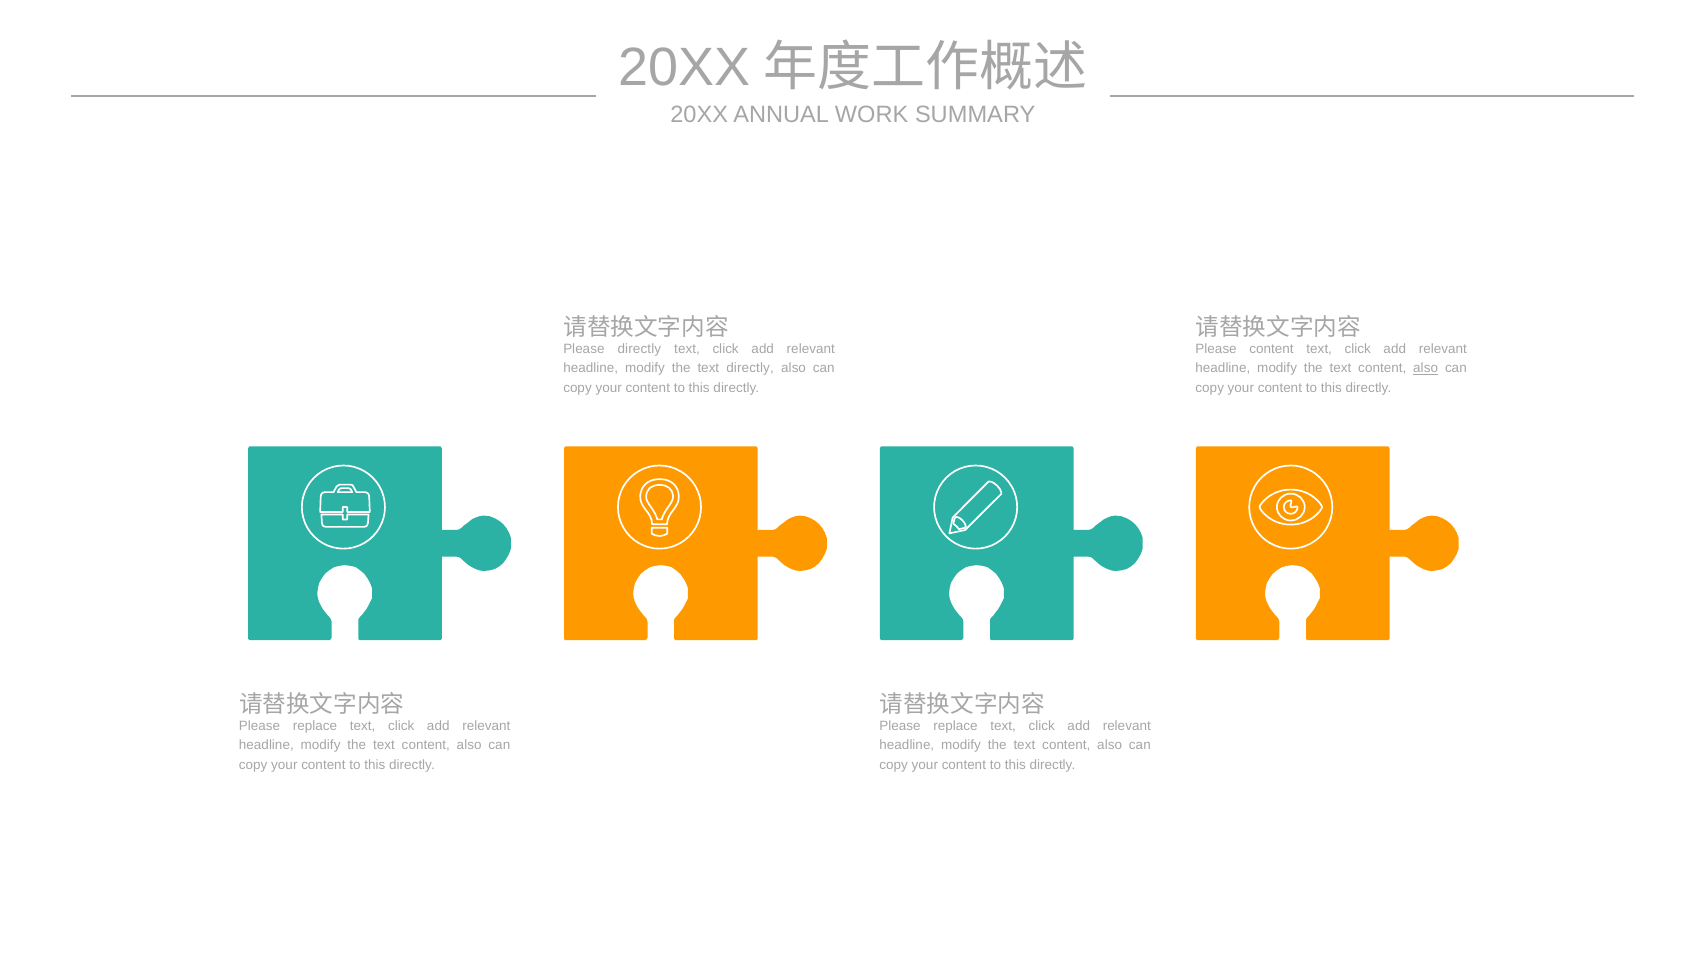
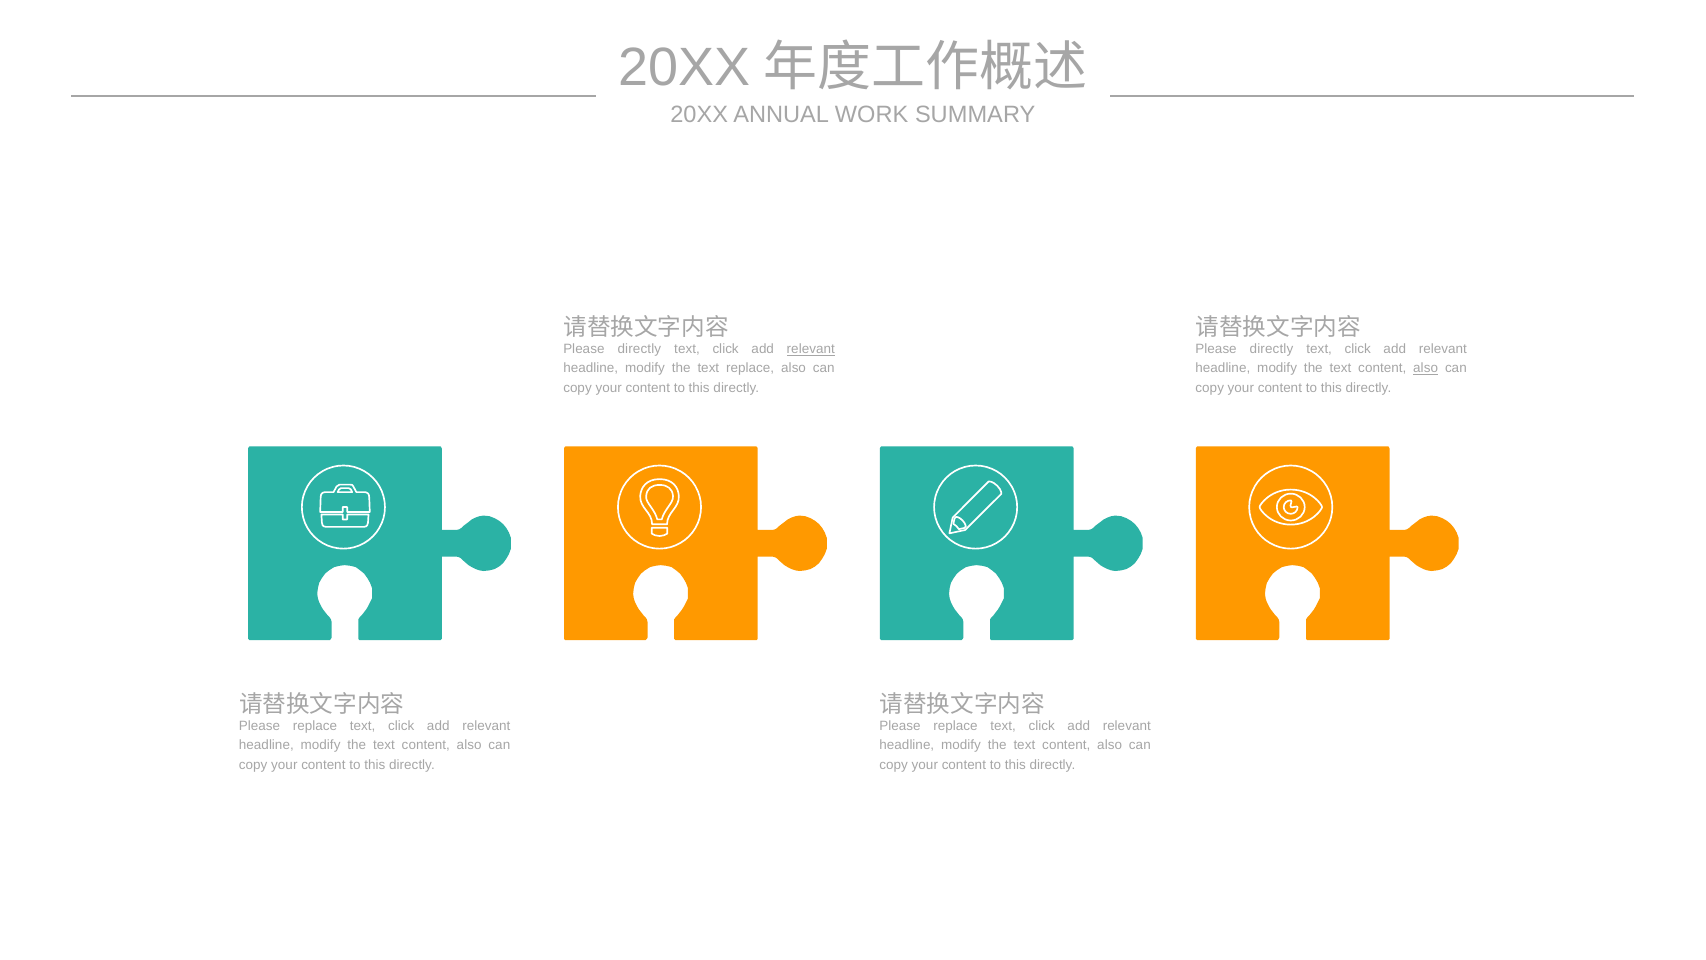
relevant underline: none -> present (811, 349)
content: content -> directly (1271, 349)
text directly: directly -> replace (750, 368)
